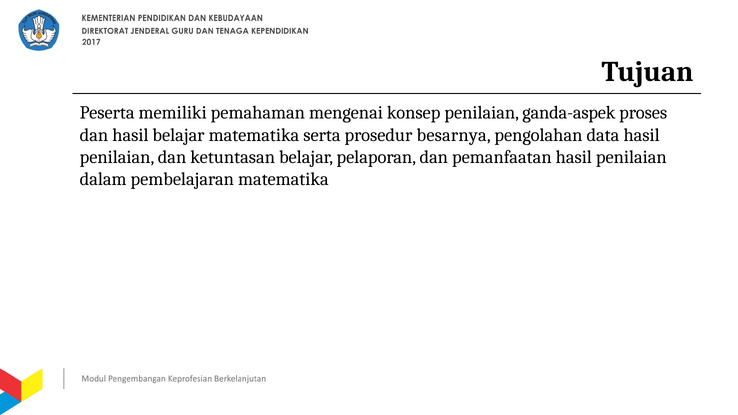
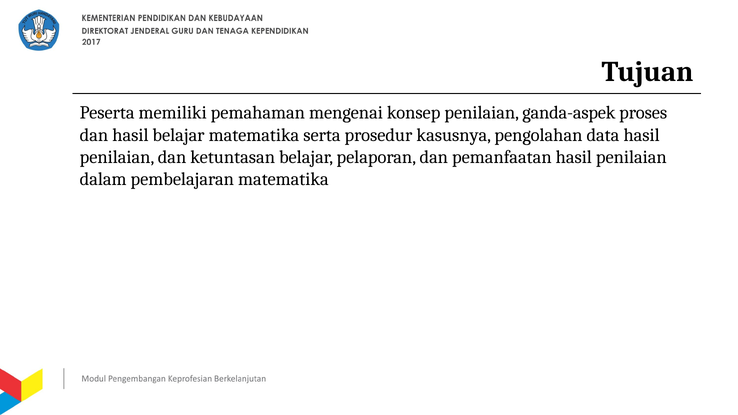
besarnya: besarnya -> kasusnya (454, 135)
